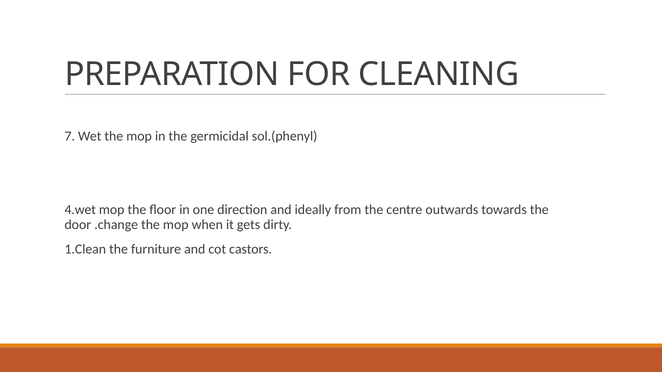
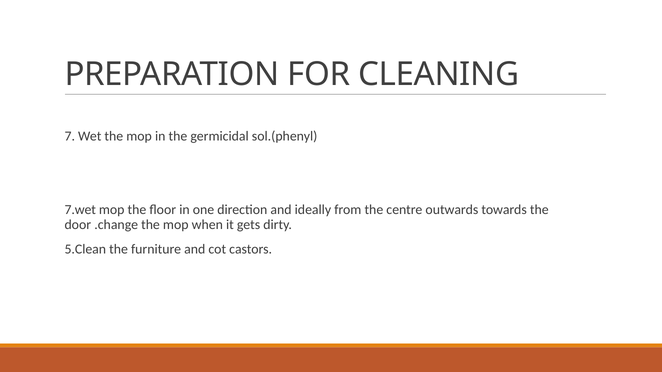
4.wet: 4.wet -> 7.wet (80, 210)
1.Clean: 1.Clean -> 5.Clean (85, 249)
